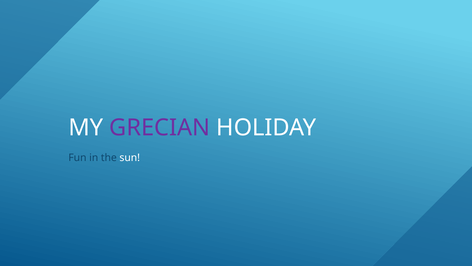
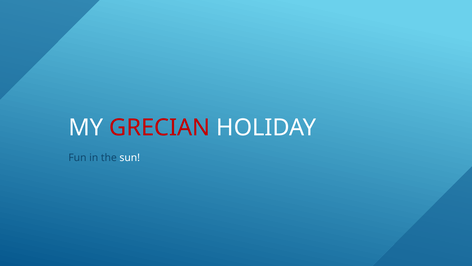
GRECIAN colour: purple -> red (160, 127)
